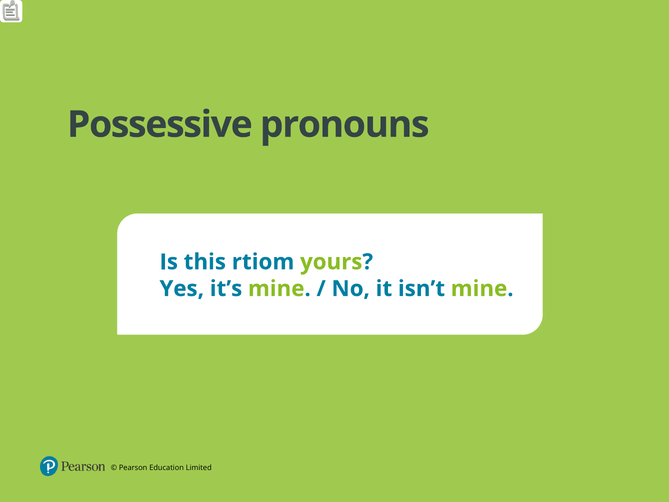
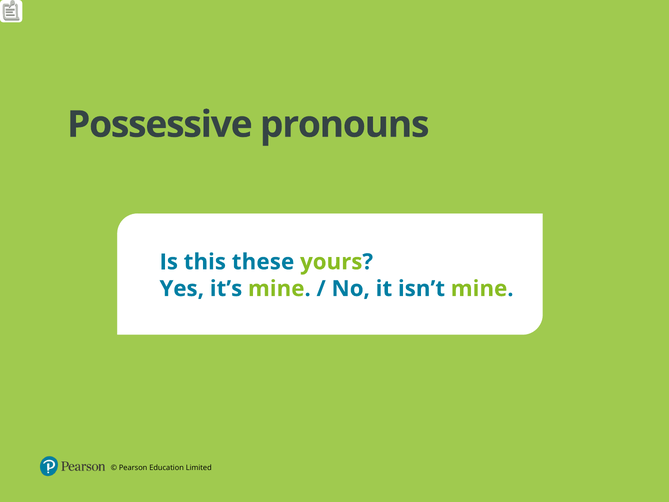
rtiom: rtiom -> these (263, 262)
